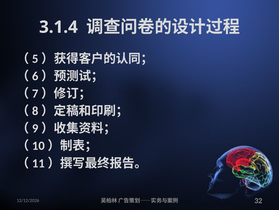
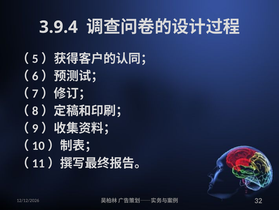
3.1.4: 3.1.4 -> 3.9.4 (58, 27)
